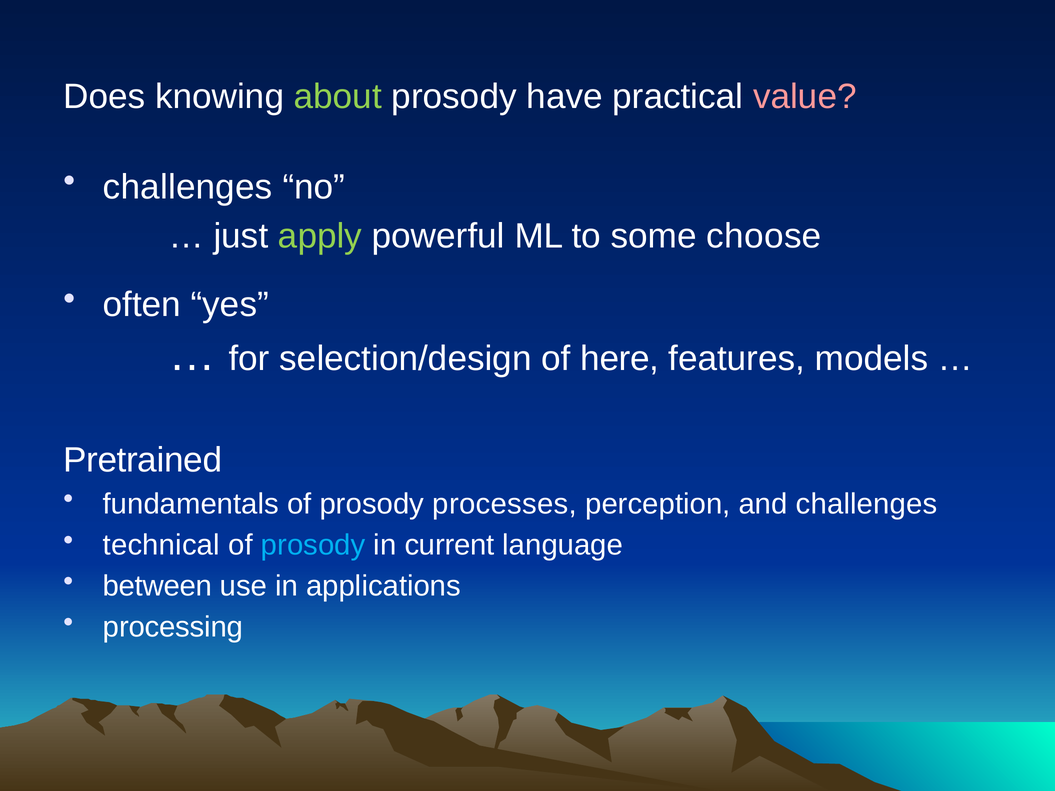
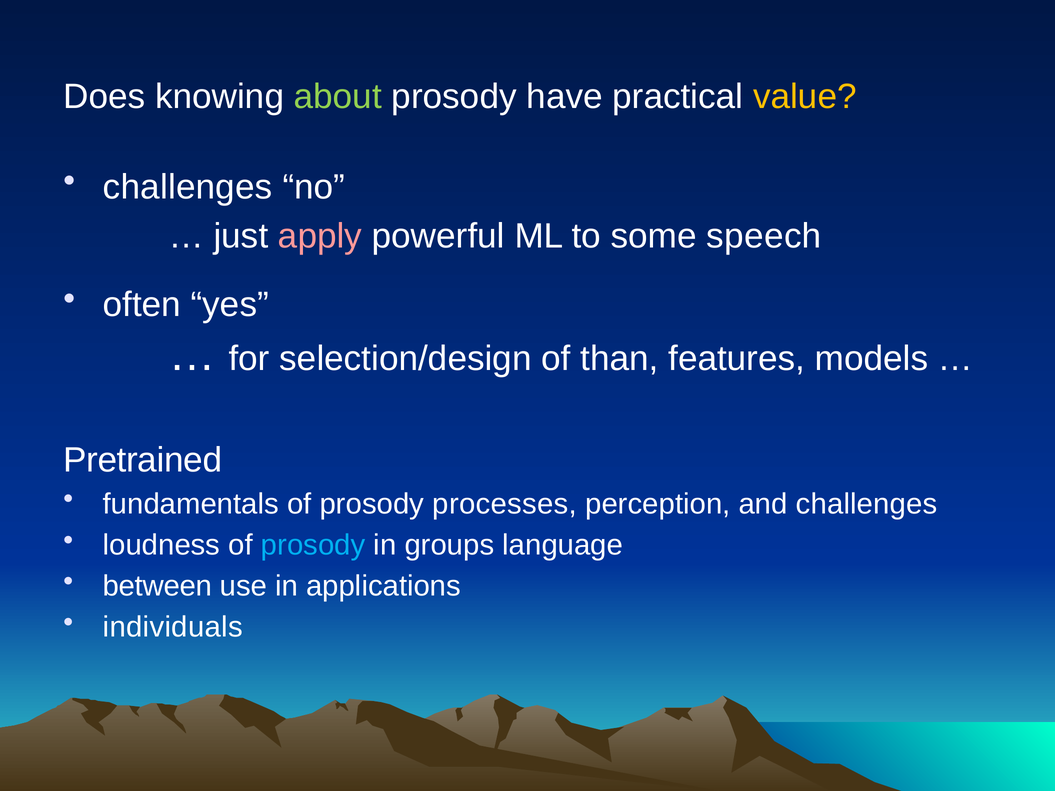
value colour: pink -> yellow (805, 97)
apply colour: light green -> pink (320, 236)
choose: choose -> speech (764, 236)
here: here -> than (620, 359)
technical: technical -> loudness (162, 545)
current: current -> groups (449, 545)
processing: processing -> individuals (173, 627)
